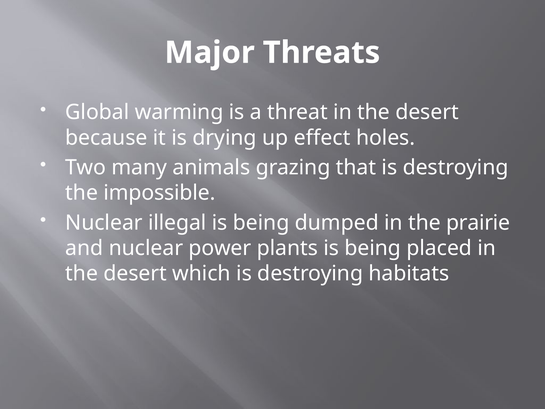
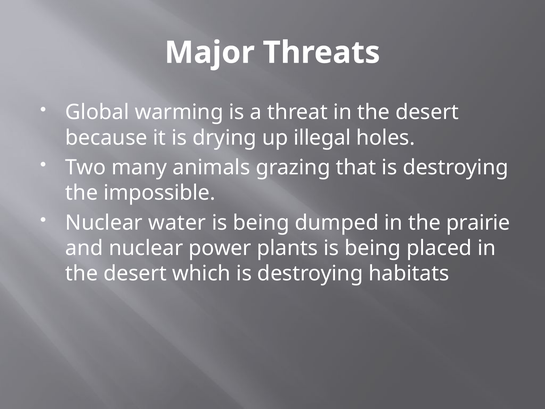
effect: effect -> illegal (322, 138)
illegal: illegal -> water (177, 223)
